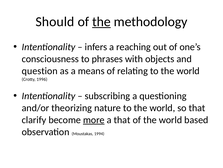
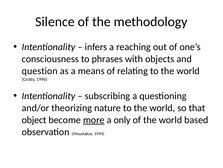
Should: Should -> Silence (55, 22)
the underline: present -> none (101, 22)
clarify: clarify -> object (34, 119)
a that: that -> only (122, 119)
